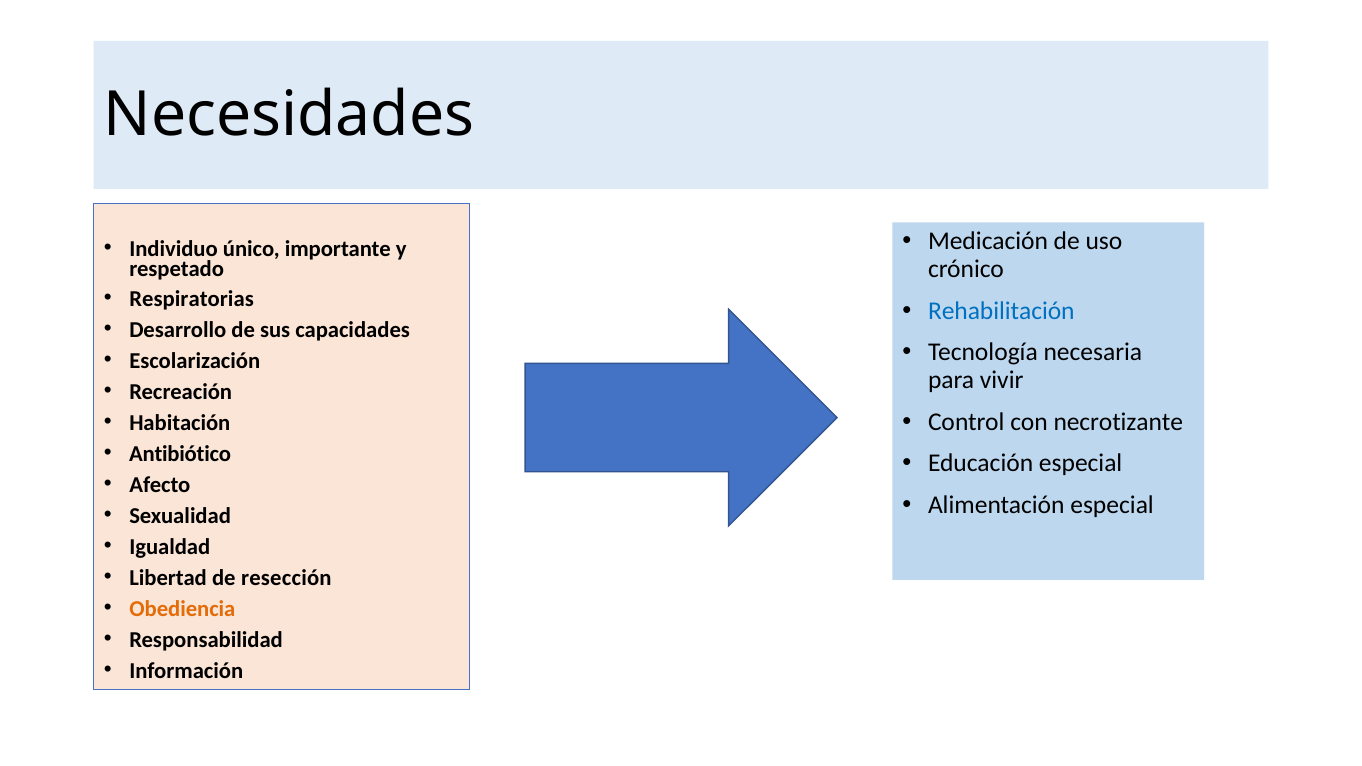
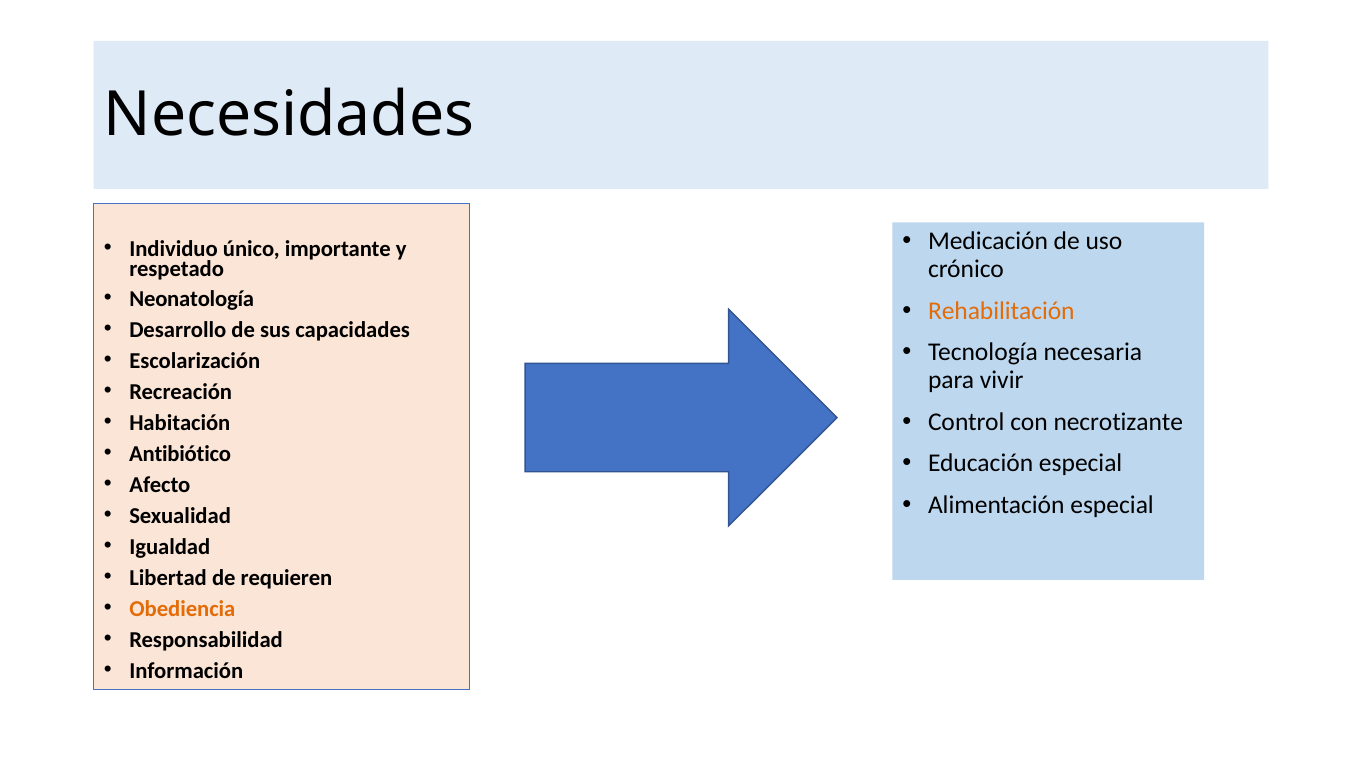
Respiratorias: Respiratorias -> Neonatología (192, 300)
Rehabilitación colour: blue -> orange (1001, 311)
resección: resección -> requieren (287, 578)
